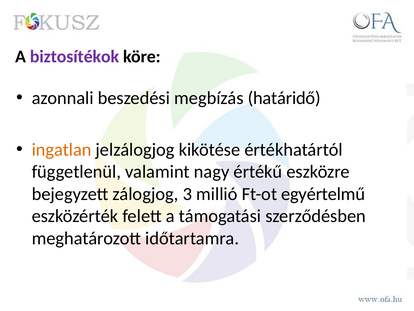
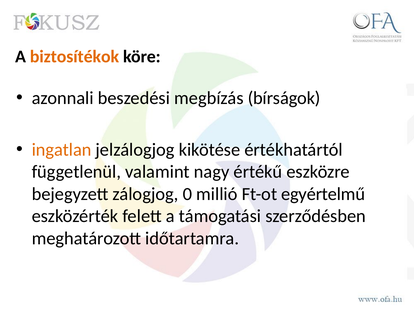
biztosítékok colour: purple -> orange (74, 57)
határidő: határidő -> bírságok (284, 98)
3: 3 -> 0 (187, 194)
